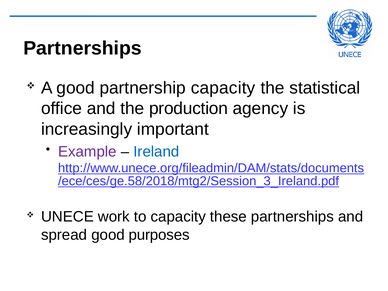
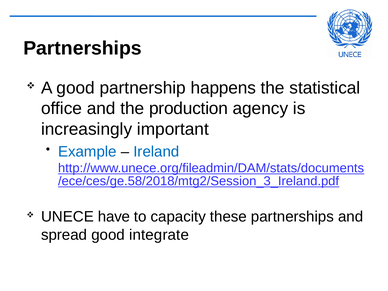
partnership capacity: capacity -> happens (223, 88)
Example colour: purple -> blue (87, 152)
work: work -> have (114, 217)
purposes: purposes -> integrate (159, 235)
